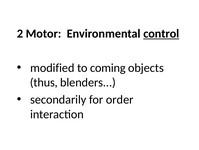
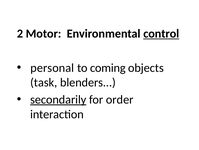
modified: modified -> personal (52, 67)
thus: thus -> task (44, 82)
secondarily underline: none -> present (58, 99)
